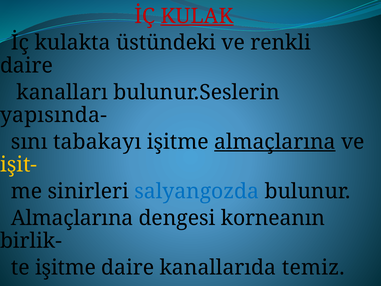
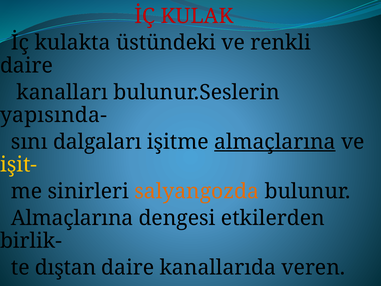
KULAK underline: present -> none (197, 16)
tabakayı: tabakayı -> dalgaları (97, 142)
salyangozda colour: blue -> orange (197, 191)
korneanın: korneanın -> etkilerden (273, 218)
te işitme: işitme -> dıştan (66, 267)
temiz: temiz -> veren (313, 267)
